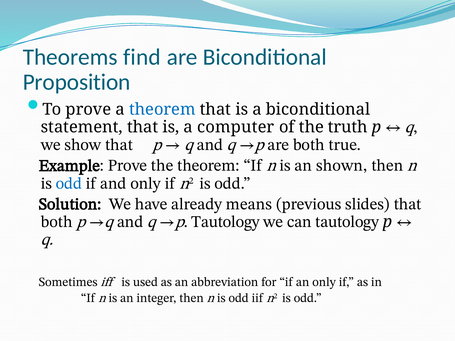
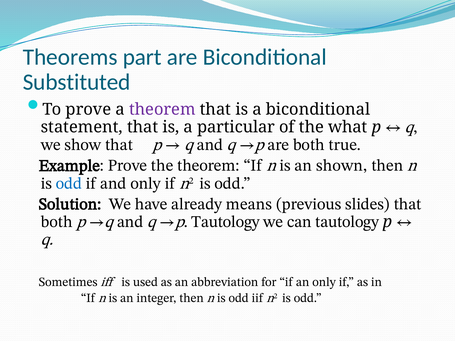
find: find -> part (142, 57)
Proposition: Proposition -> Substituted (77, 82)
theorem colour: blue -> purple (162, 110)
computer: computer -> particular (236, 127)
truth: truth -> what (348, 127)
